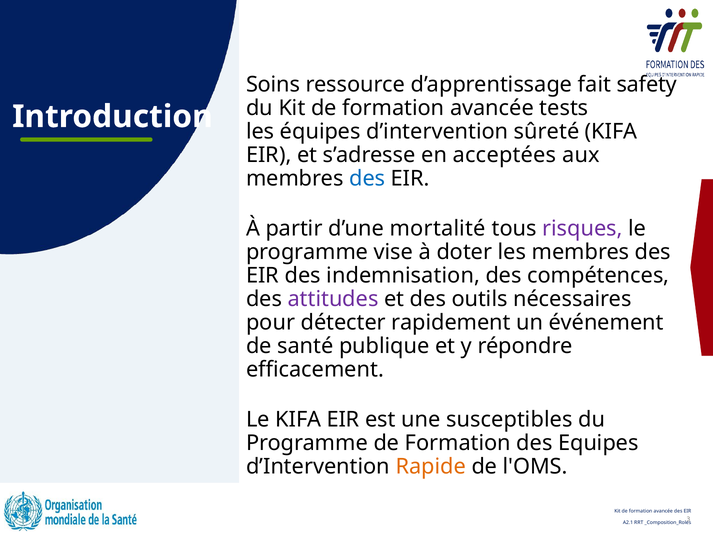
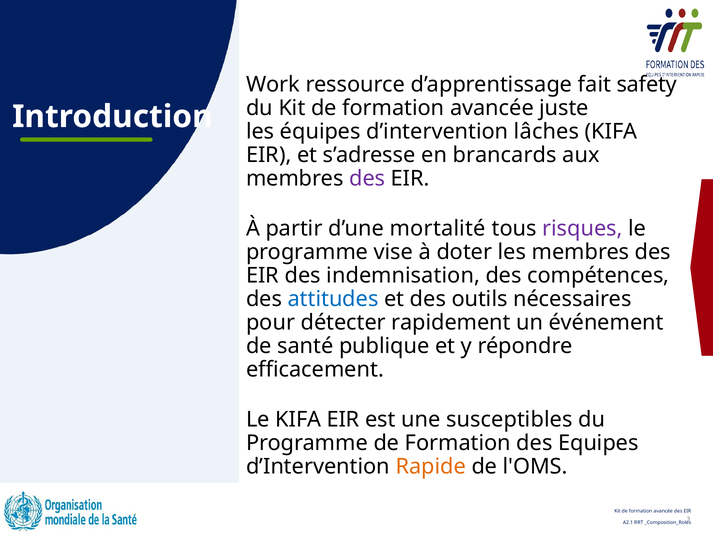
Soins: Soins -> Work (273, 84)
tests: tests -> juste (564, 108)
sûreté: sûreté -> lâches (547, 131)
acceptées: acceptées -> brancards (505, 155)
des colour: blue -> purple (367, 178)
attitudes colour: purple -> blue (333, 299)
